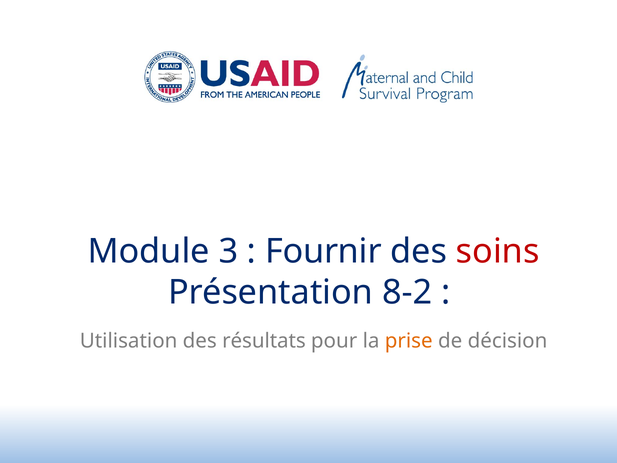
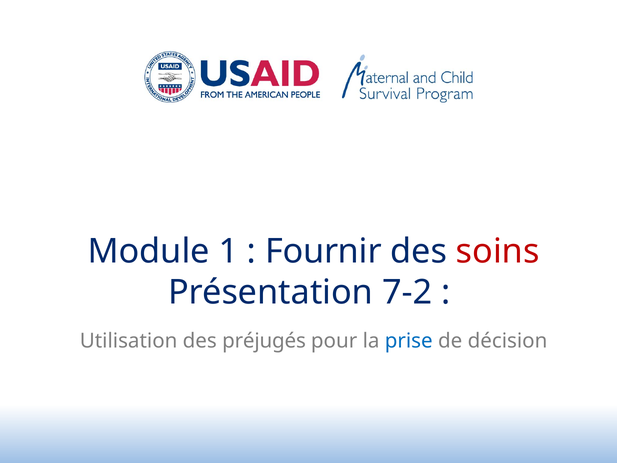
3: 3 -> 1 (228, 251)
8-2: 8-2 -> 7-2 (407, 292)
résultats: résultats -> préjugés (264, 341)
prise colour: orange -> blue (409, 341)
